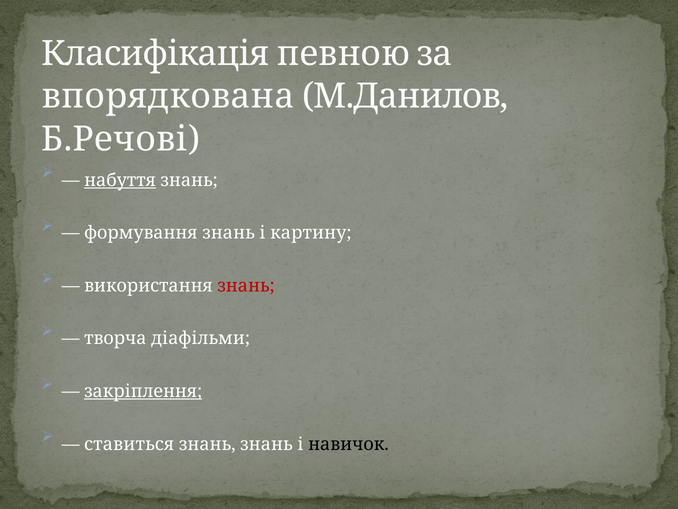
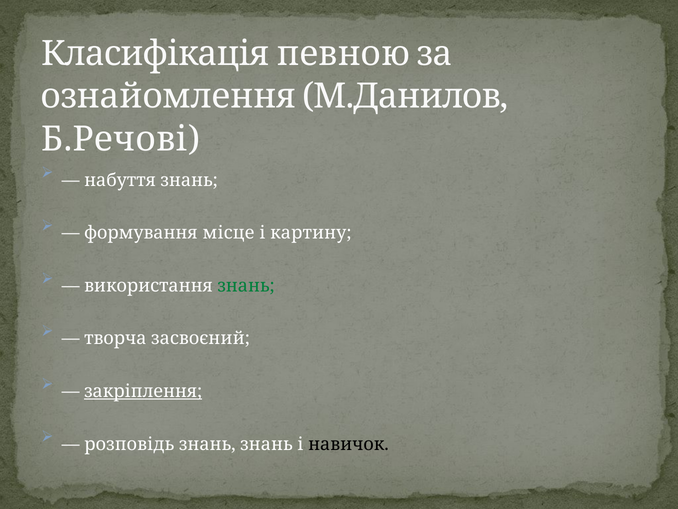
впорядкована: впорядкована -> ознайомлення (168, 96)
набуття underline: present -> none (120, 180)
формування знань: знань -> місце (228, 233)
знань colour: red -> green (246, 286)
діафільми: діафільми -> засвоєний (201, 338)
ставиться: ставиться -> розповідь (129, 444)
